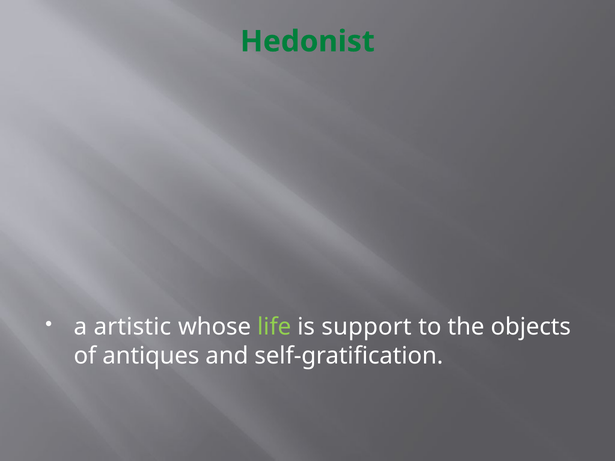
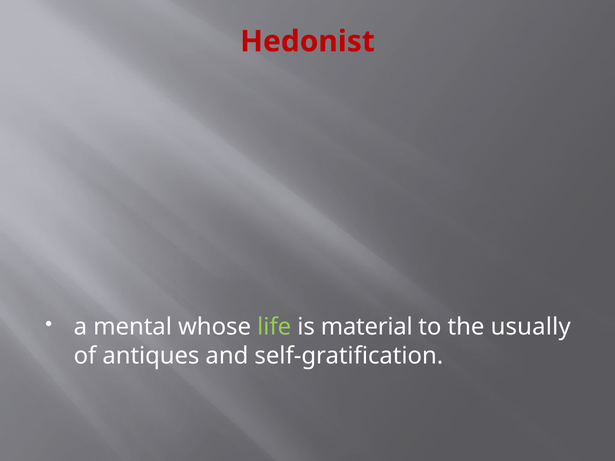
Hedonist colour: green -> red (307, 42)
artistic: artistic -> mental (133, 327)
support: support -> material (367, 327)
objects: objects -> usually (531, 327)
